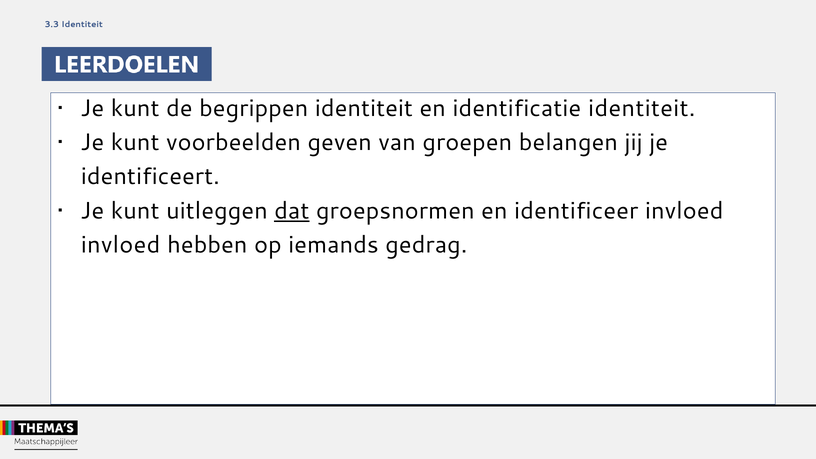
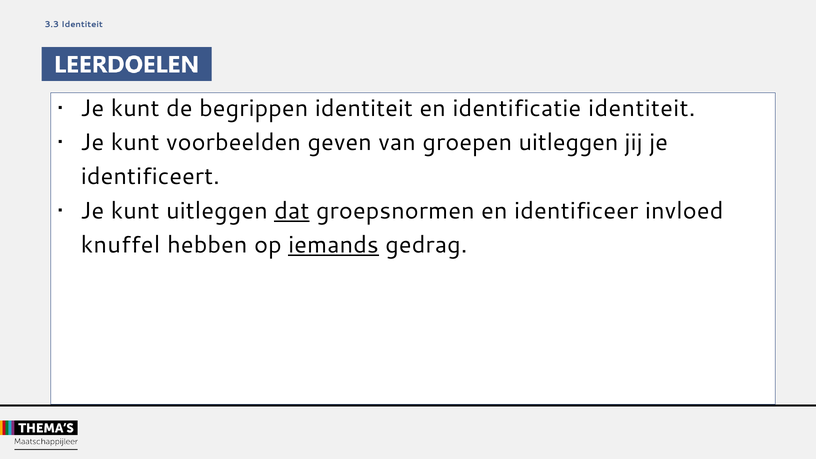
groepen belangen: belangen -> uitleggen (568, 142)
invloed: invloed -> knuffel (121, 245)
iemands underline: none -> present (333, 245)
